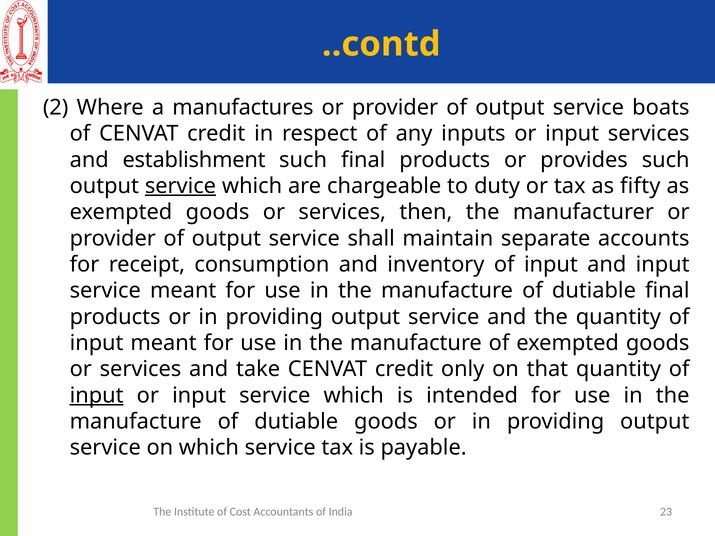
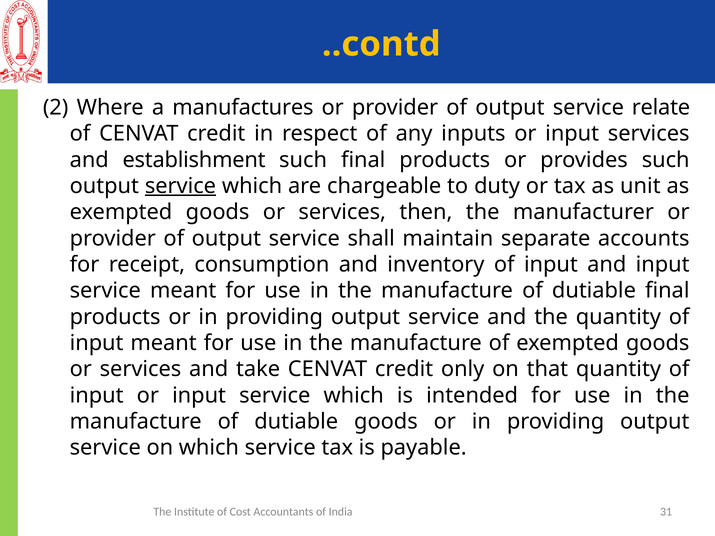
boats: boats -> relate (661, 108)
fifty: fifty -> unit (640, 186)
input underline: present -> none (97, 396)
23: 23 -> 31 (666, 512)
